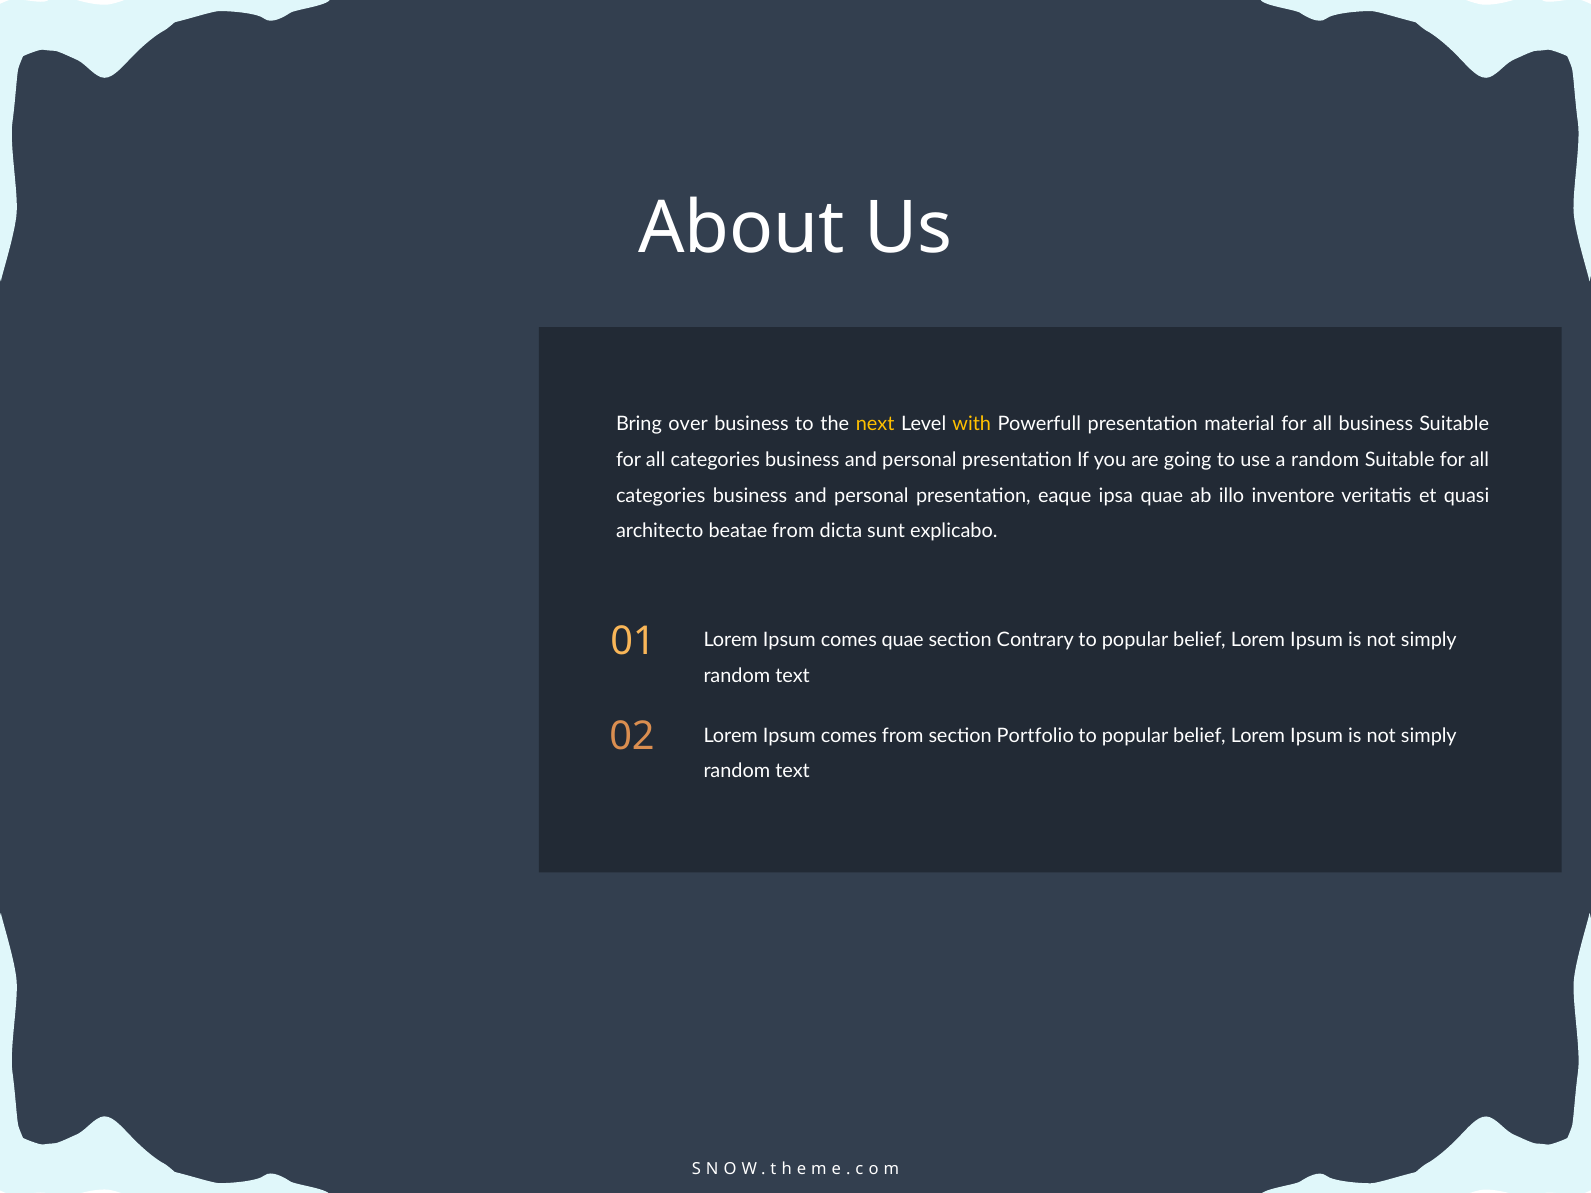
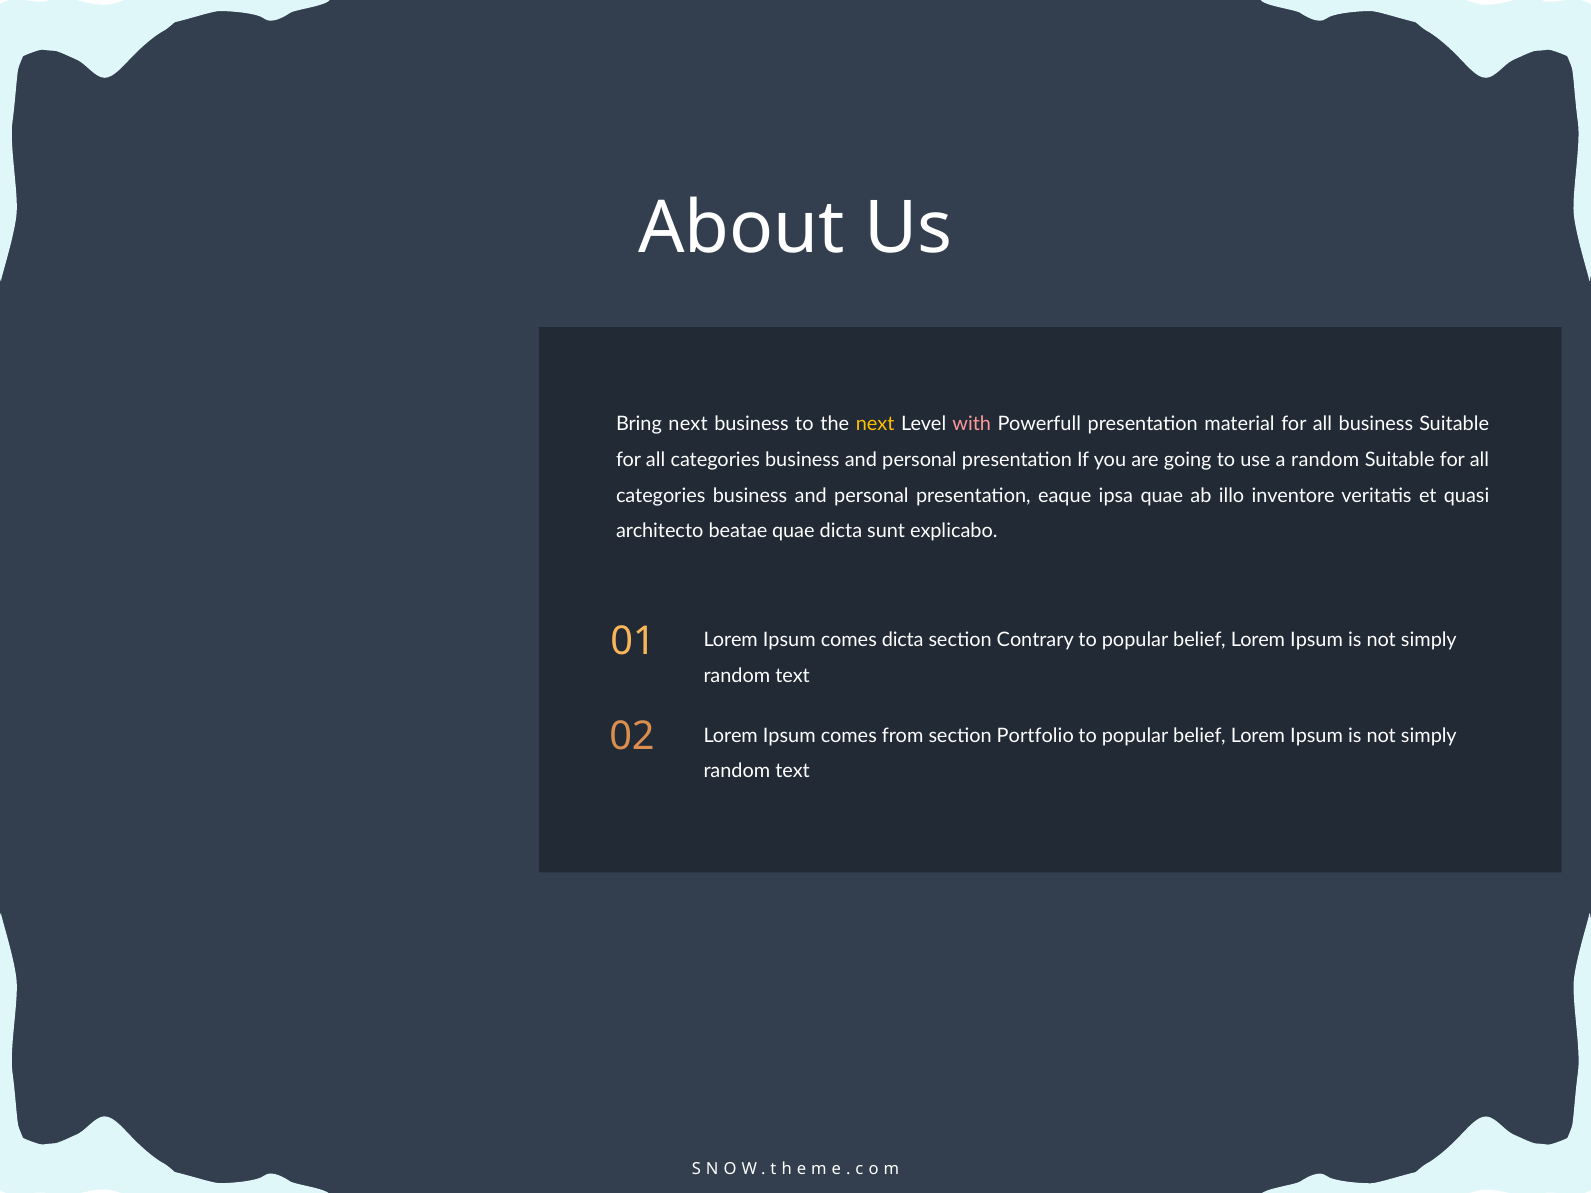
Bring over: over -> next (688, 424)
with colour: yellow -> pink (972, 424)
beatae from: from -> quae (793, 531)
comes quae: quae -> dicta (903, 641)
